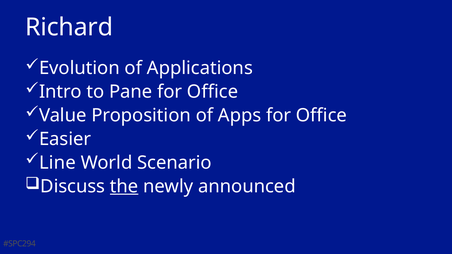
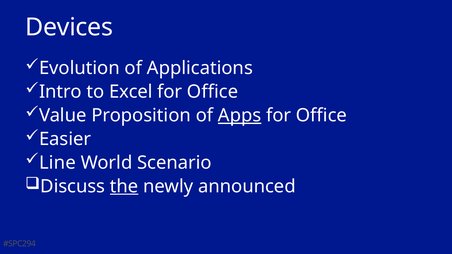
Richard: Richard -> Devices (69, 27)
Pane: Pane -> Excel (131, 92)
Apps underline: none -> present (240, 116)
